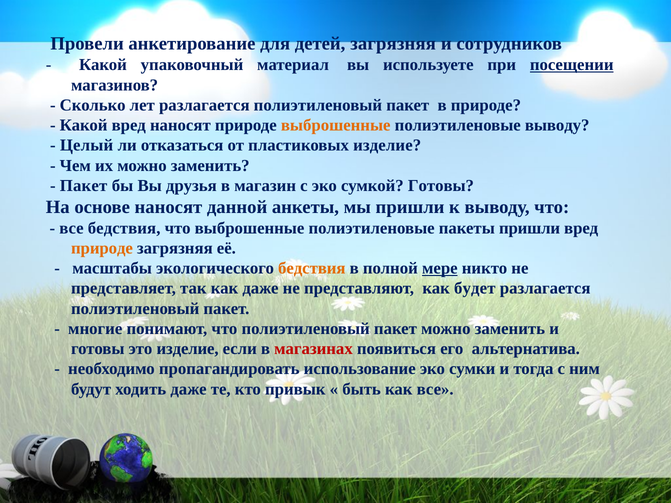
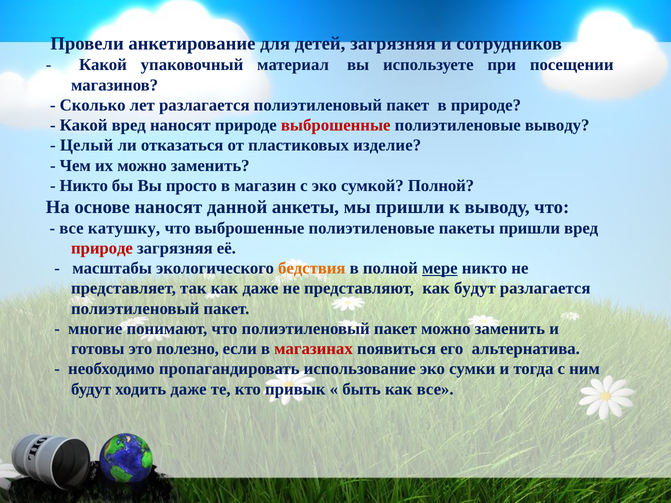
посещении underline: present -> none (572, 65)
выброшенные colour: orange -> red (336, 125)
Пакет: Пакет -> Никто (84, 186)
друзья: друзья -> просто (191, 186)
сумкой Готовы: Готовы -> Полной (441, 186)
все бедствия: бедствия -> катушку (124, 228)
природе colour: orange -> red (102, 248)
как будет: будет -> будут (475, 289)
это изделие: изделие -> полезно (188, 349)
